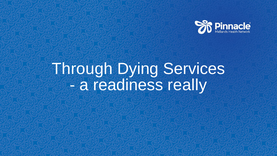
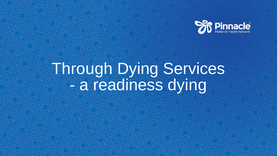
readiness really: really -> dying (187, 85)
